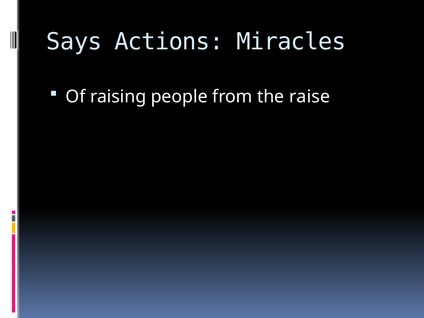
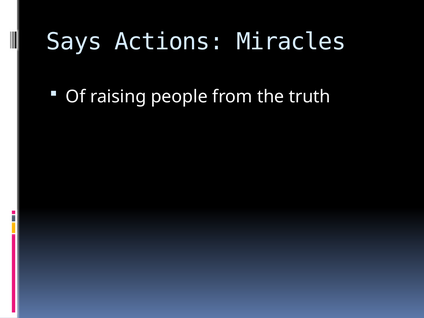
raise: raise -> truth (310, 97)
